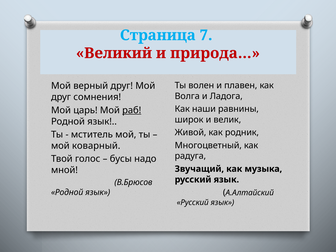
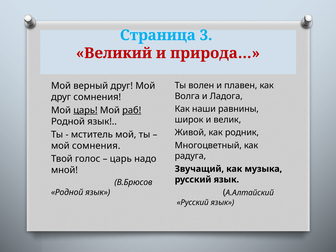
7: 7 -> 3 (206, 35)
царь underline: none -> present (85, 110)
мой коварный: коварный -> сомнения (96, 146)
бусы: бусы -> царь (121, 159)
